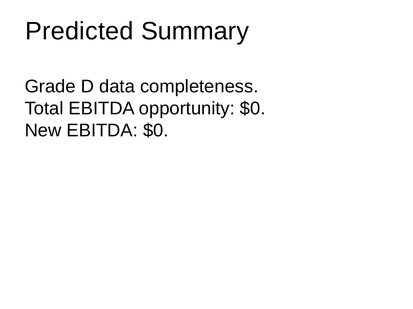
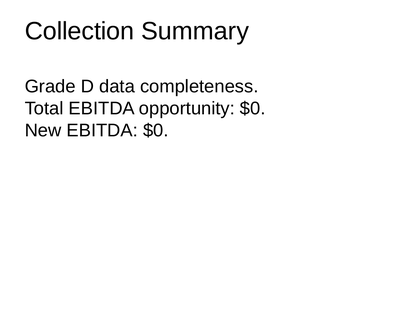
Predicted: Predicted -> Collection (79, 31)
